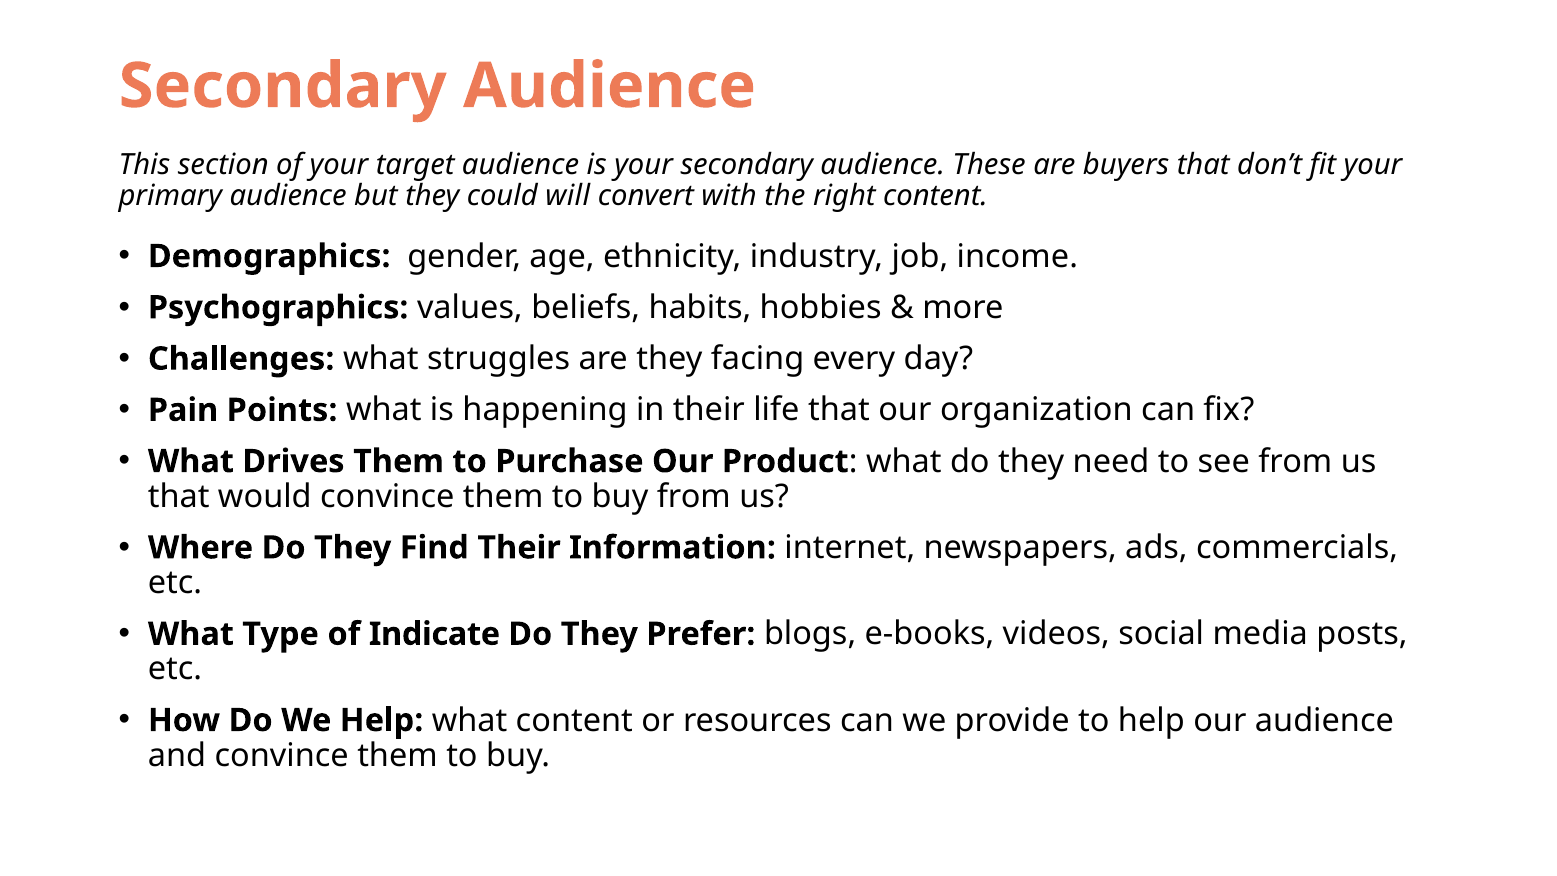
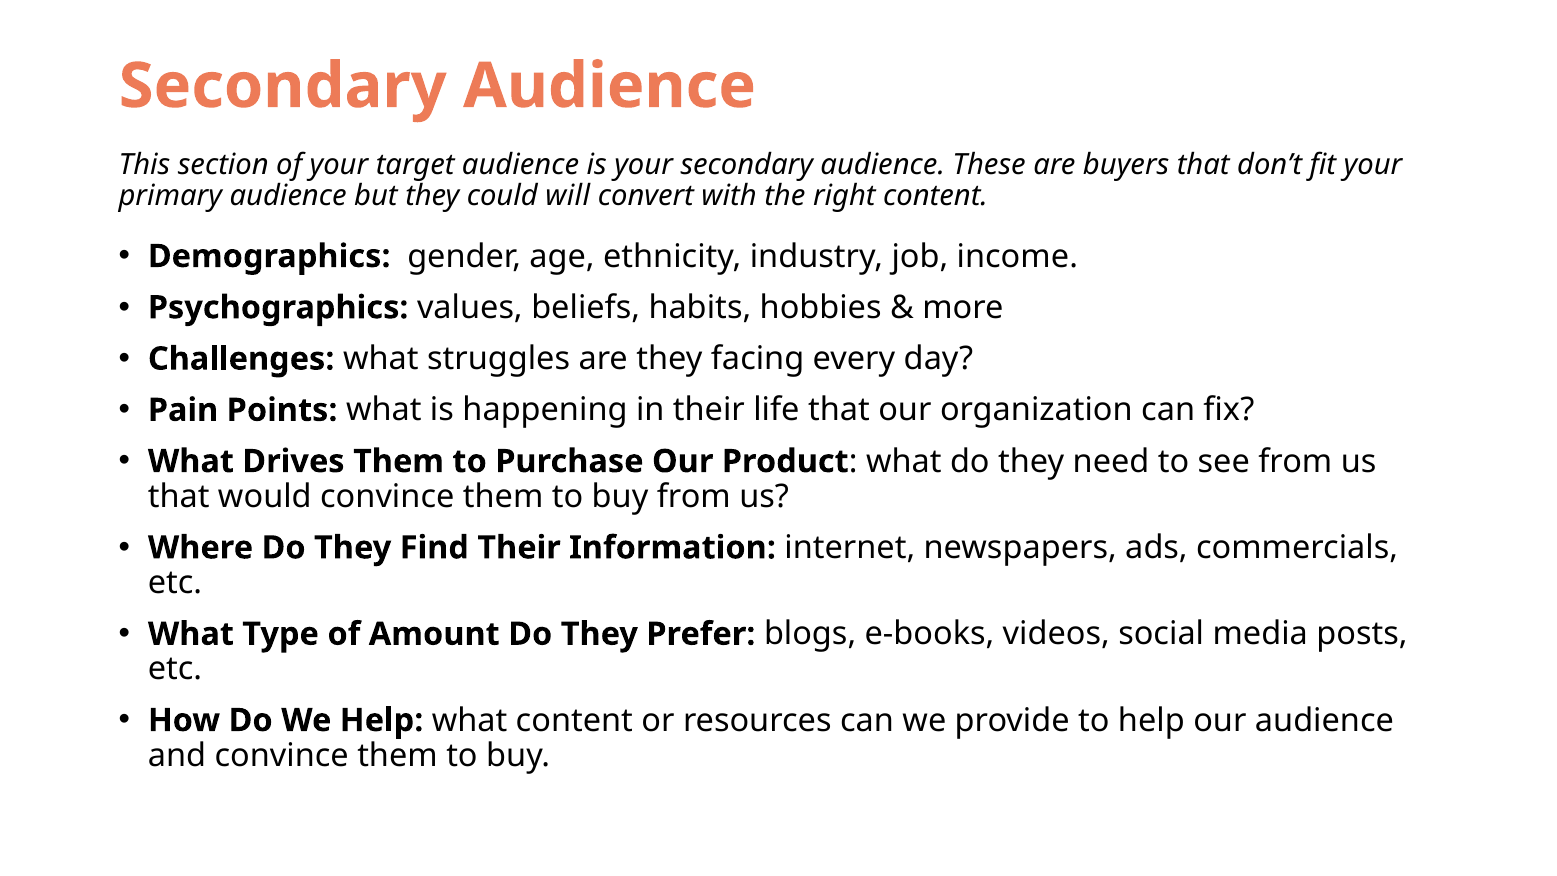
Indicate: Indicate -> Amount (434, 634)
